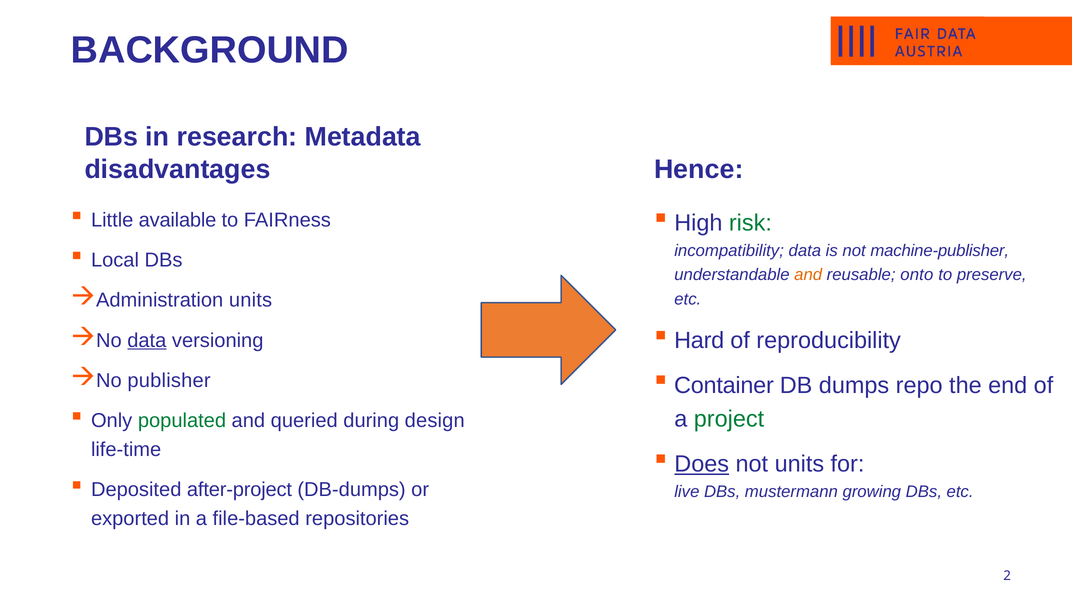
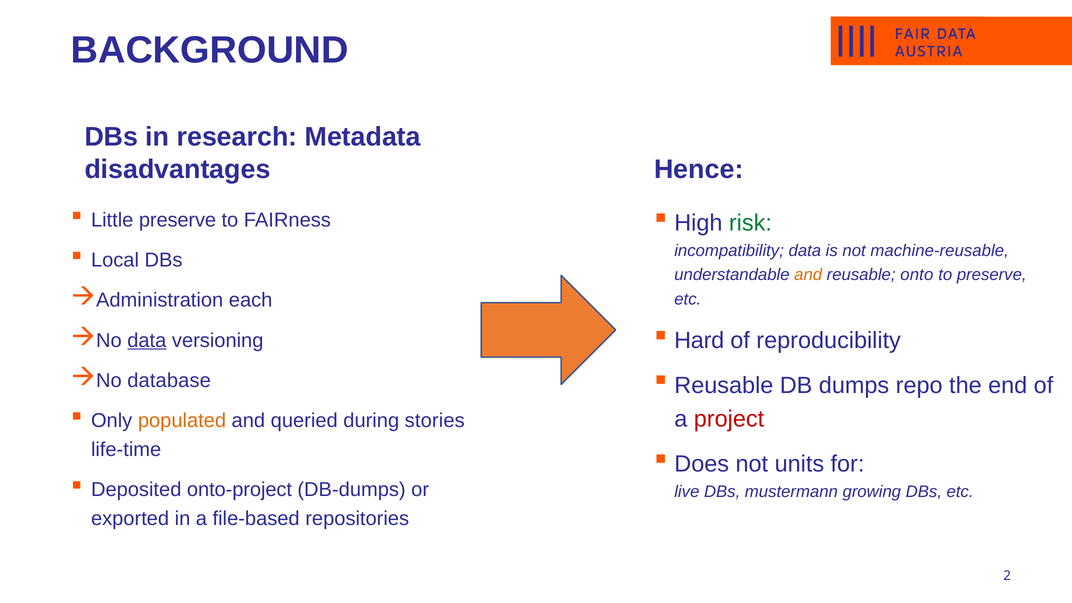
Little available: available -> preserve (178, 220)
machine-publisher: machine-publisher -> machine-reusable (940, 251)
Administration units: units -> each (251, 300)
publisher: publisher -> database (169, 381)
Container: Container -> Reusable (724, 385)
populated colour: green -> orange (182, 421)
design: design -> stories (435, 421)
project colour: green -> red (729, 419)
Does underline: present -> none (702, 464)
after-project: after-project -> onto-project (239, 490)
